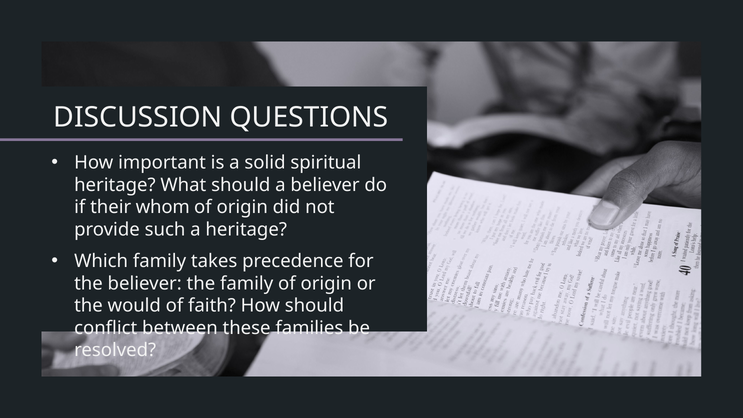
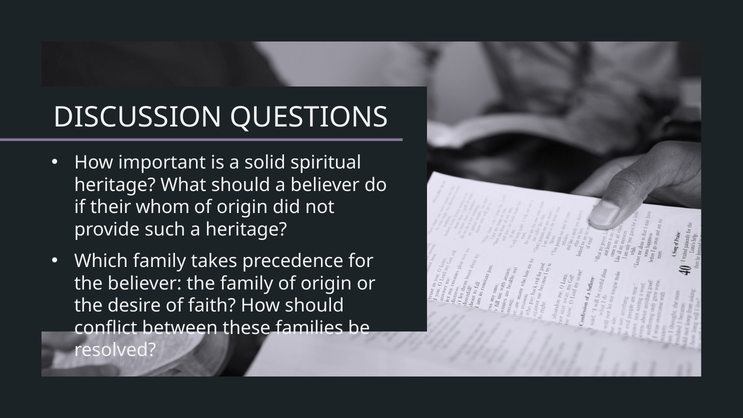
would: would -> desire (134, 306)
